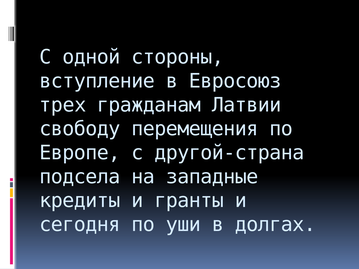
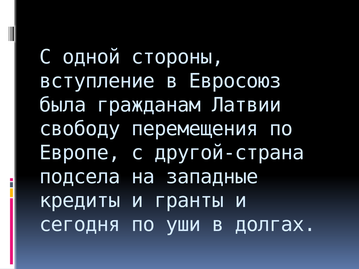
трех: трех -> была (63, 105)
